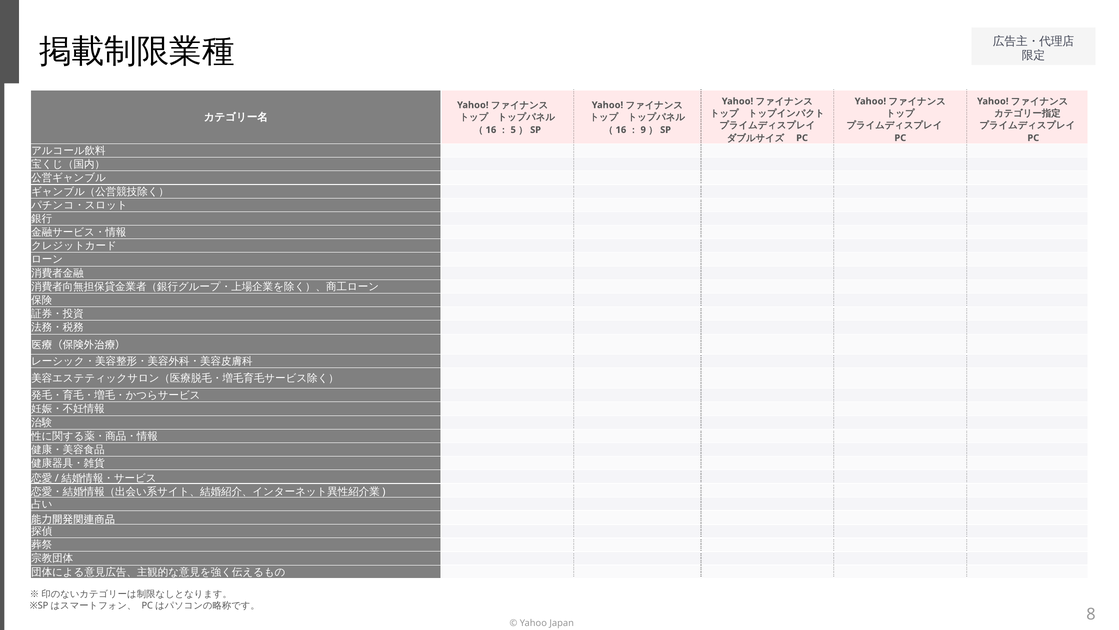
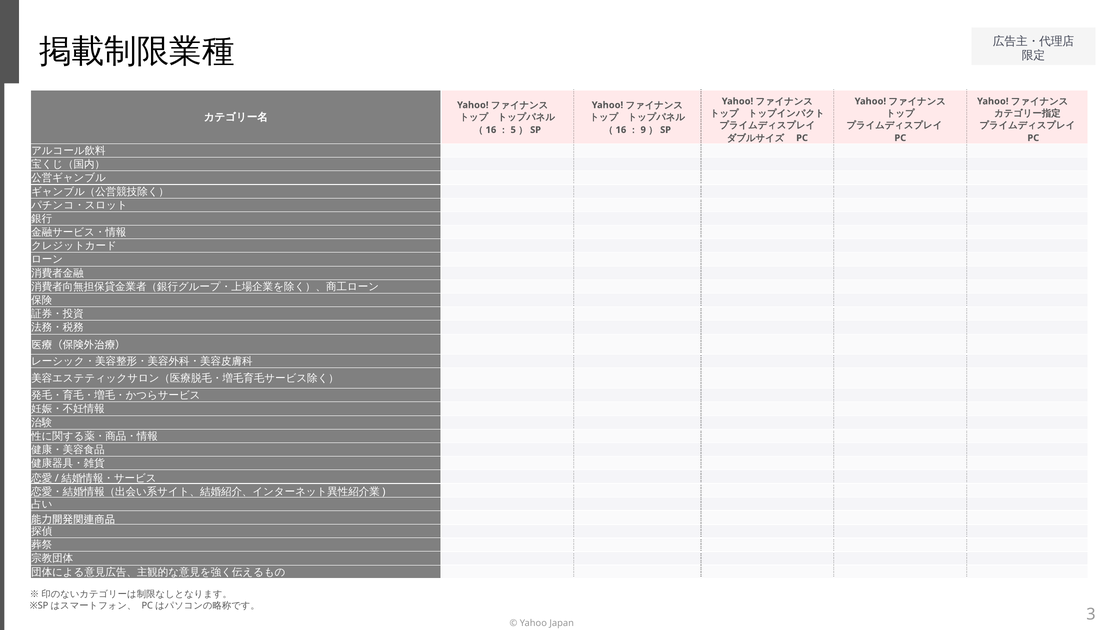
8: 8 -> 3 (1091, 614)
